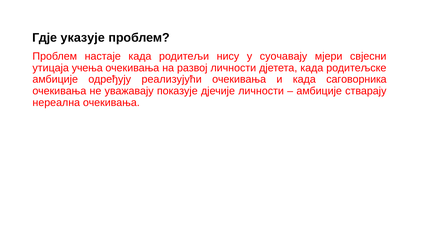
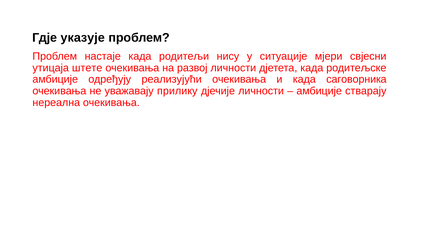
суочавају: суочавају -> ситуације (284, 56)
учења: учења -> штете (87, 68)
показује: показује -> прилику (177, 91)
